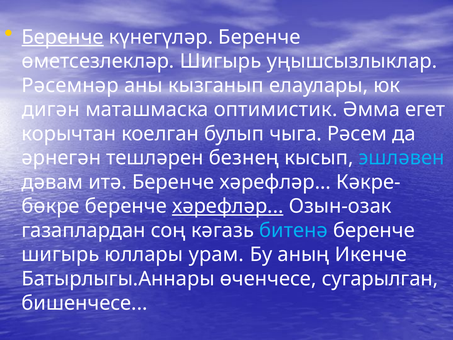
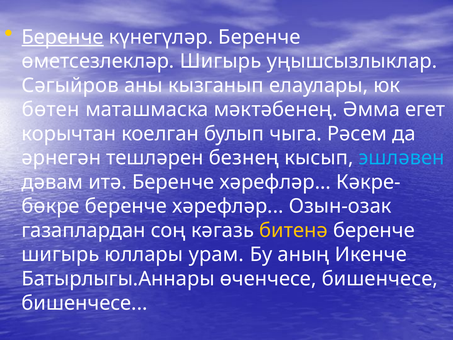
Рәсемнәр: Рәсемнәр -> Сәгыйров (70, 85)
дигән: дигән -> бөтен (51, 109)
оптимистик: оптимистик -> мәктәбенең (276, 109)
хәрефләр underline: present -> none (228, 206)
битенә colour: light blue -> yellow (294, 230)
өченчесе сугарылган: сугарылган -> бишенчесе (380, 279)
